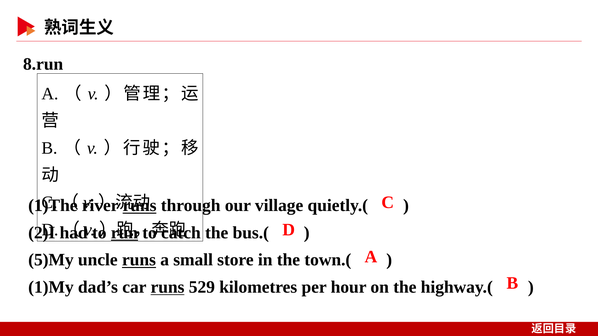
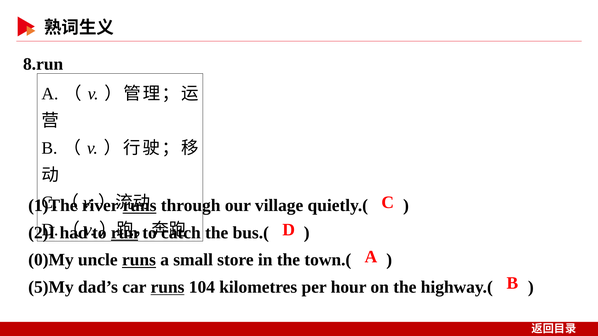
5)My: 5)My -> 0)My (51, 260)
1)My: 1)My -> 5)My (51, 287)
529: 529 -> 104 (202, 287)
